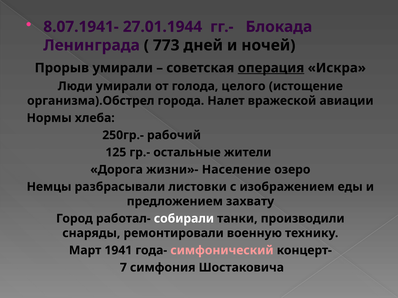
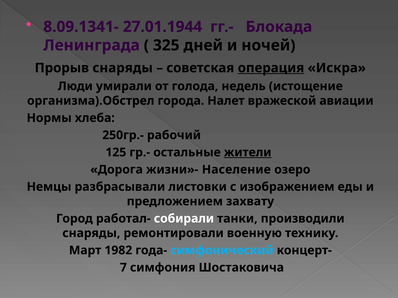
8.07.1941-: 8.07.1941- -> 8.09.1341- (81, 27)
773: 773 -> 325 (166, 45)
Прорыв умирали: умирали -> снаряды (123, 68)
целого: целого -> недель (244, 86)
жители underline: none -> present (248, 153)
1941: 1941 -> 1982 (118, 251)
симфонический colour: pink -> light blue (222, 251)
